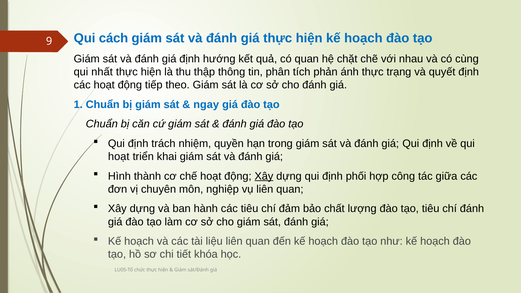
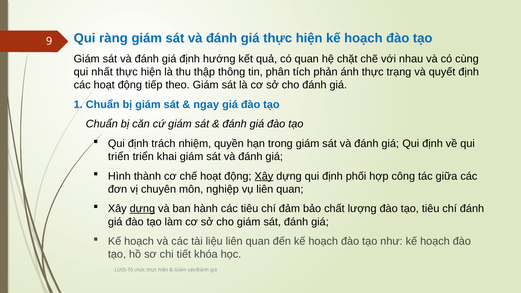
cách: cách -> ràng (113, 38)
hoạt: hoạt -> triển (119, 157)
dựng underline: none -> present (142, 209)
